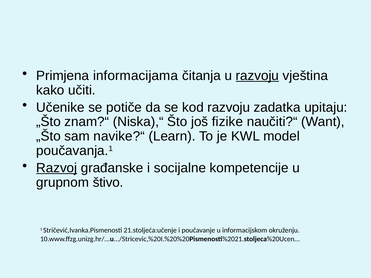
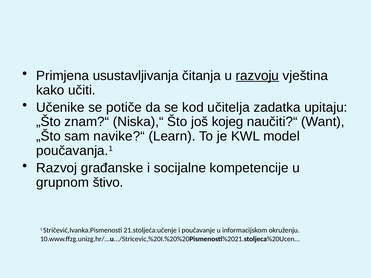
informacijama: informacijama -> usustavljivanja (136, 76)
kod razvoju: razvoju -> učitelja (229, 107)
fizike: fizike -> kojeg (228, 122)
Razvoj underline: present -> none (57, 168)
